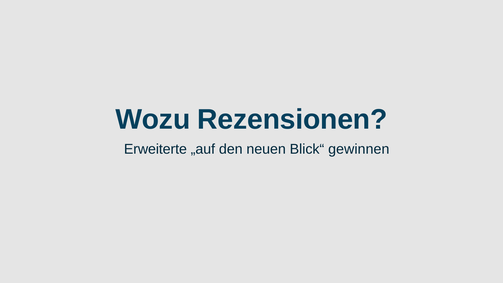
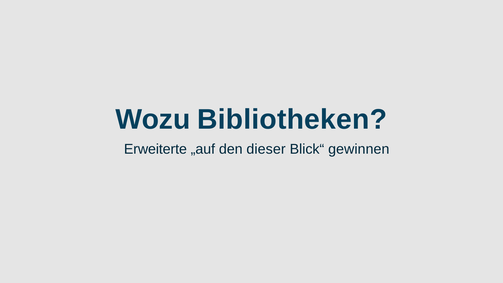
Rezensionen: Rezensionen -> Bibliotheken (292, 119)
neuen: neuen -> dieser (266, 149)
